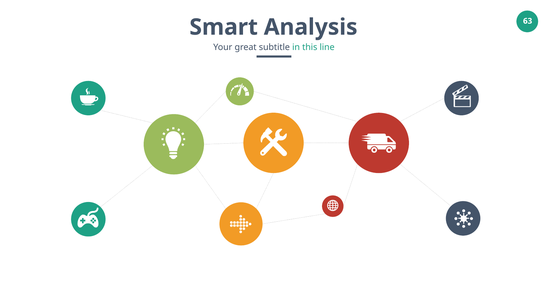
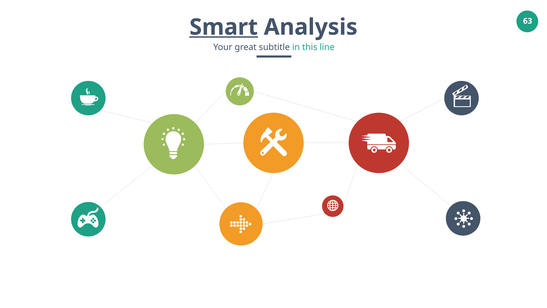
Smart underline: none -> present (224, 27)
